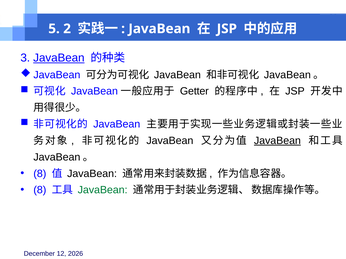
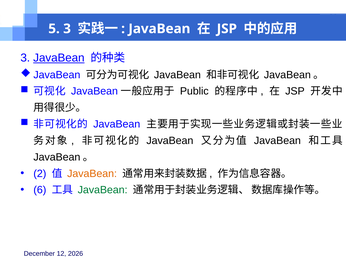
5 2: 2 -> 3 (67, 29)
Getter: Getter -> Public (194, 91)
JavaBean underline: present -> none (277, 141)
8: 8 -> 2 (40, 174)
JavaBean colour: black -> orange (92, 174)
8: 8 -> 6 (40, 190)
